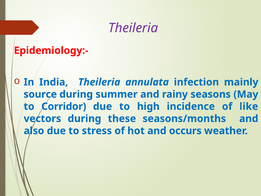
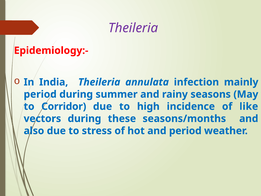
source: source -> period (40, 94)
and occurs: occurs -> period (185, 131)
